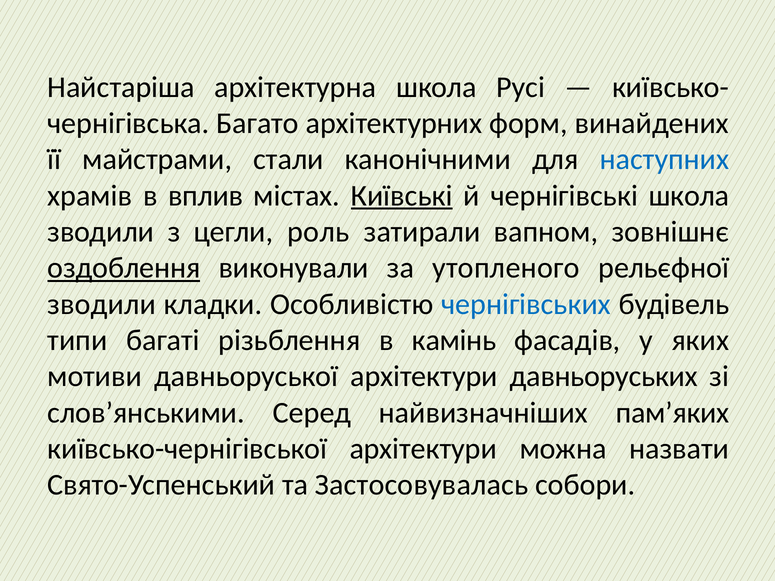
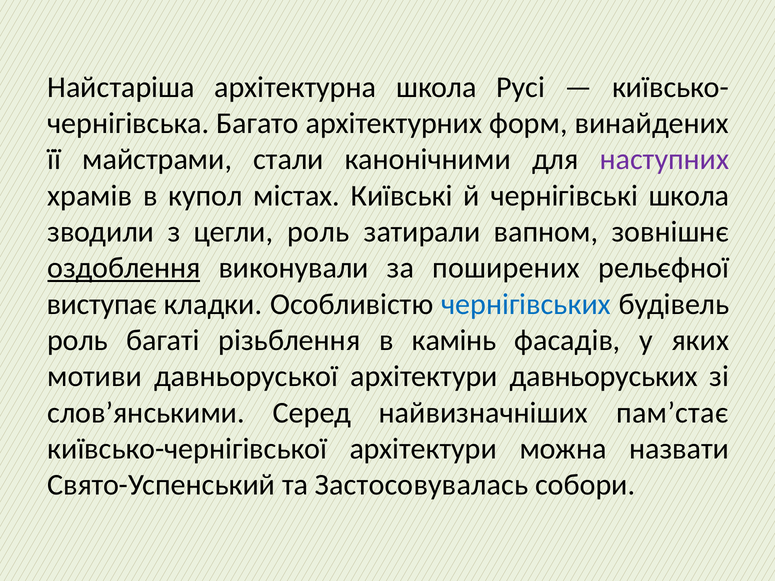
наступних colour: blue -> purple (664, 160)
вплив: вплив -> купол (206, 196)
Київські underline: present -> none (402, 196)
утопленого: утопленого -> поширених (506, 268)
зводили: зводили -> виступає (102, 304)
типи: типи -> роль (78, 341)
пам’яких: пам’яких -> пам’стає (672, 413)
